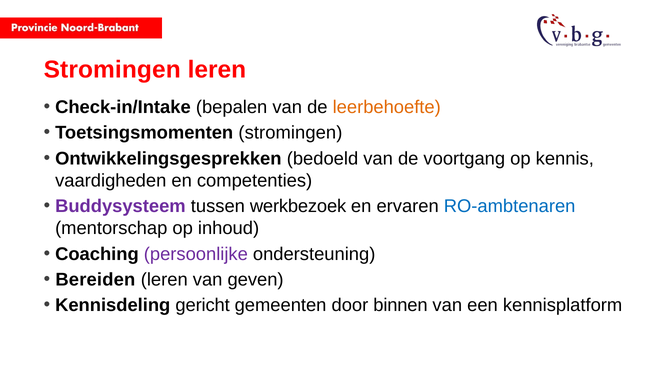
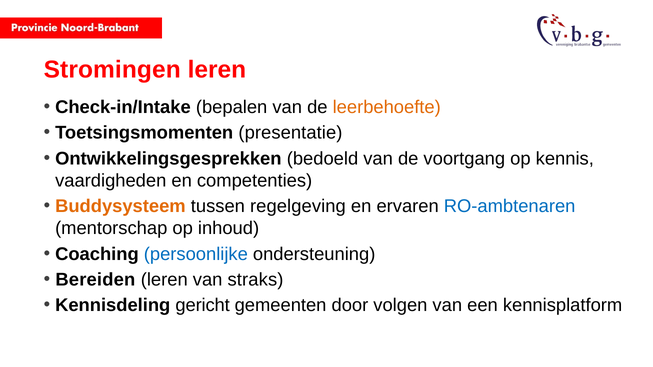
Toetsingsmomenten stromingen: stromingen -> presentatie (290, 133)
Buddysysteem colour: purple -> orange (120, 206)
werkbezoek: werkbezoek -> regelgeving (298, 206)
persoonlijke colour: purple -> blue (196, 254)
geven: geven -> straks (255, 280)
binnen: binnen -> volgen (400, 306)
